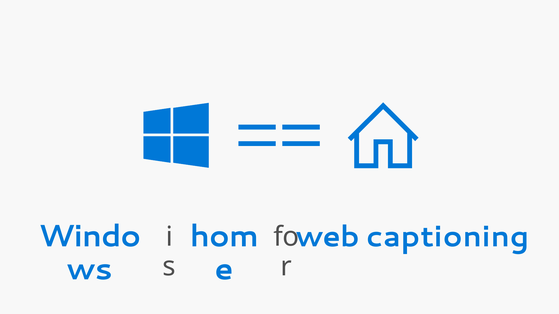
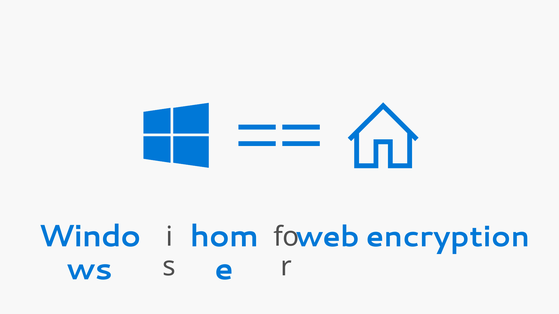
captioning: captioning -> encryption (448, 237)
